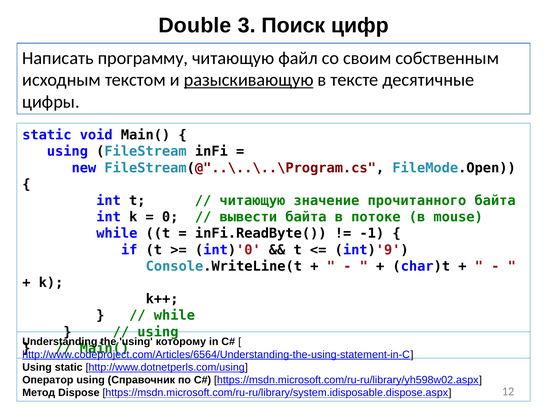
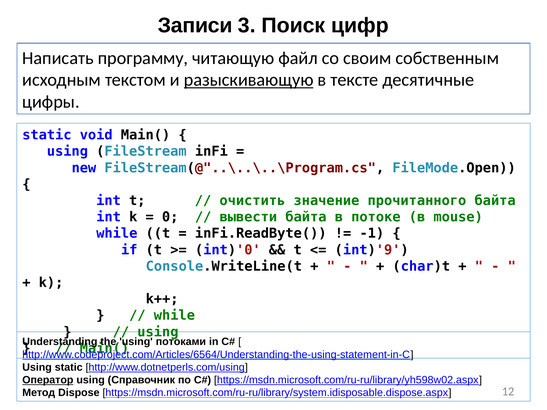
Double: Double -> Записи (195, 26)
читающую: читающую -> очистить (252, 201)
которому: которому -> потоками (181, 342)
Оператор underline: none -> present (48, 380)
